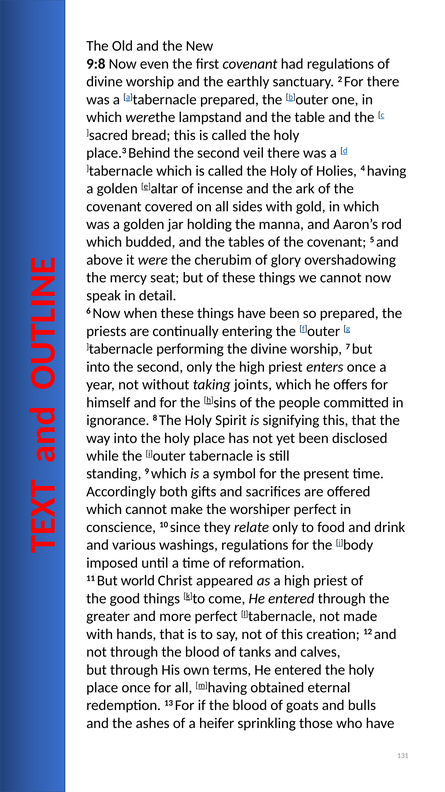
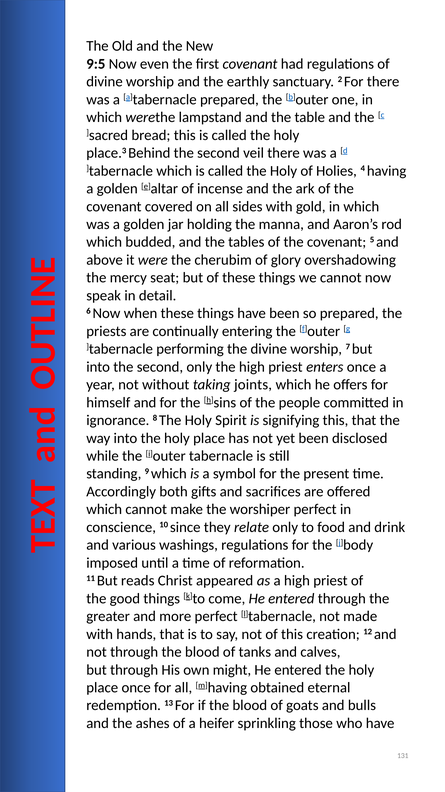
9:8: 9:8 -> 9:5 (96, 64)
world: world -> reads (138, 580)
terms: terms -> might (232, 669)
